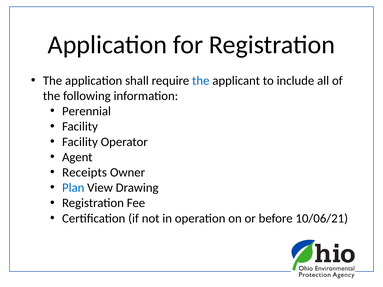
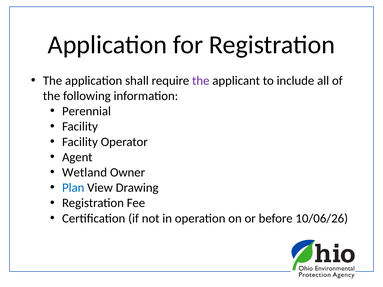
the colour: blue -> purple (201, 81)
Receipts: Receipts -> Wetland (85, 173)
10/06/21: 10/06/21 -> 10/06/26 (322, 219)
